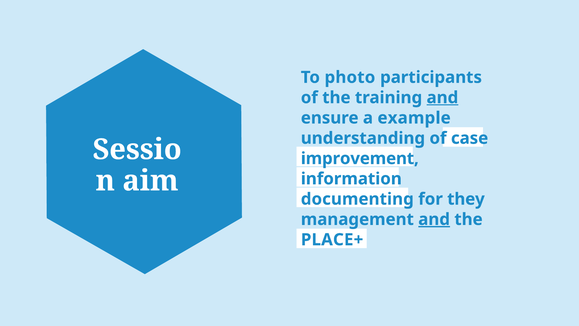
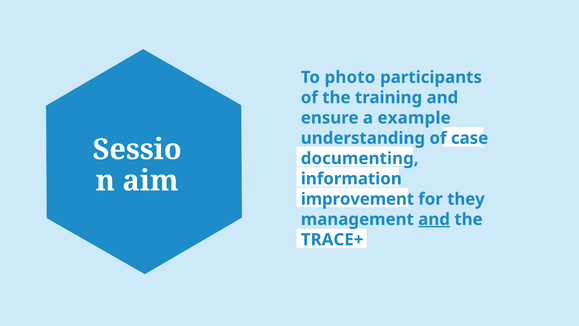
and underline: present -> none (442, 98)
improvement: improvement -> documenting (360, 158)
documenting: documenting -> improvement (357, 199)
PLACE+: PLACE+ -> TRACE+ (332, 239)
